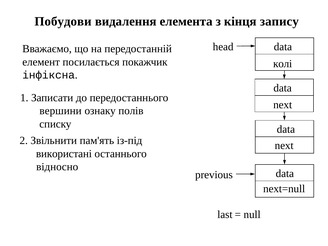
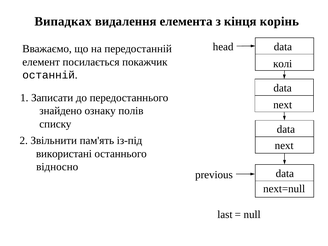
Побудови: Побудови -> Випадках (63, 21)
запису: запису -> корінь (279, 21)
інфіксна: інфіксна -> останній (49, 75)
вершини: вершини -> знайдено (61, 111)
